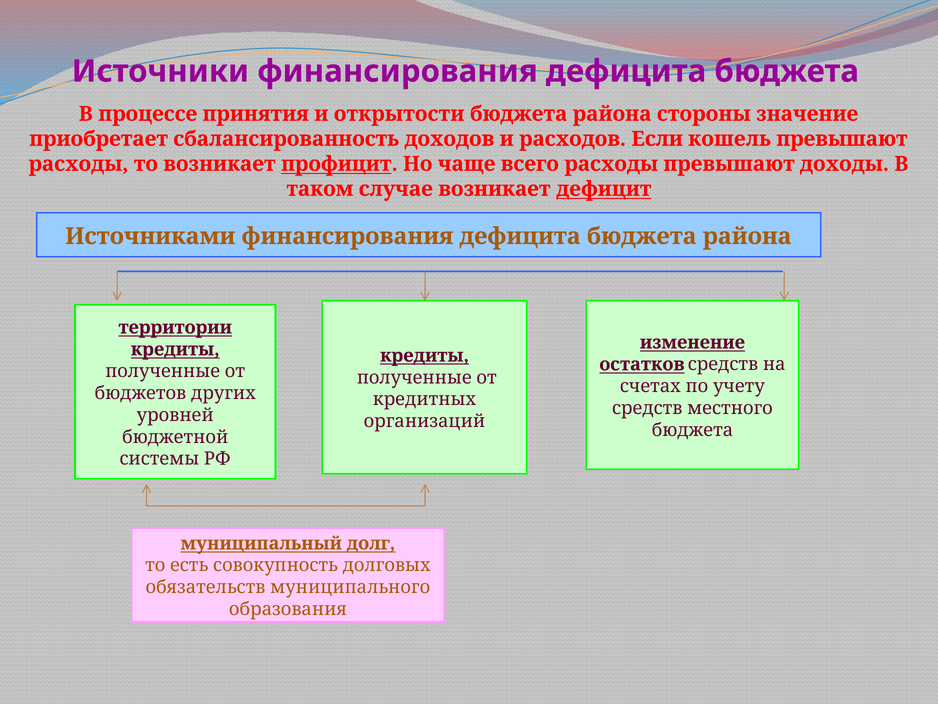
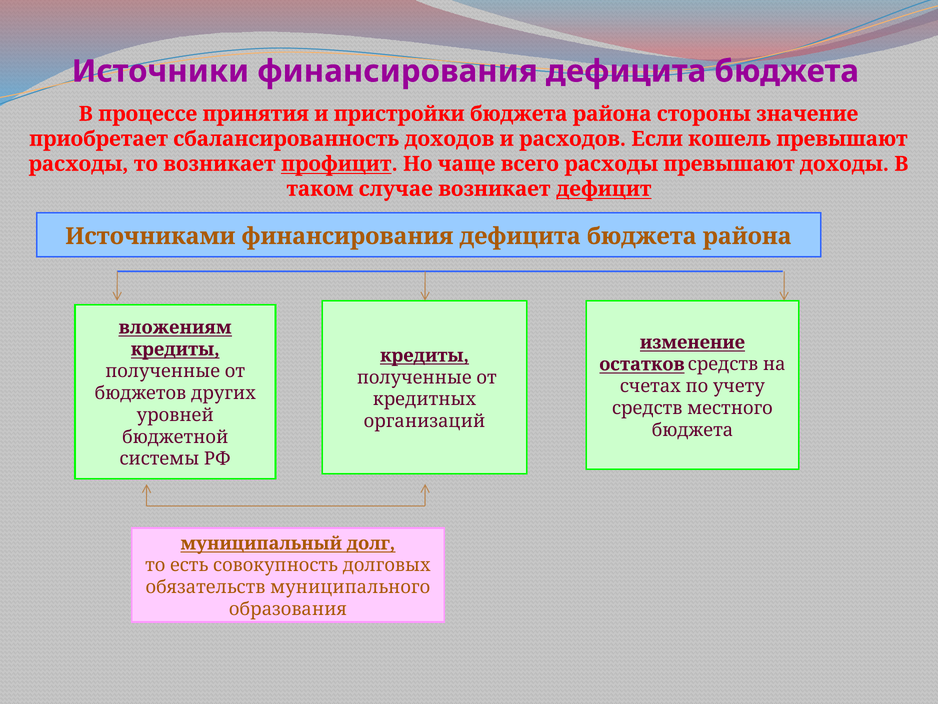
открытости: открытости -> пристройки (399, 114)
территории: территории -> вложениям (175, 327)
